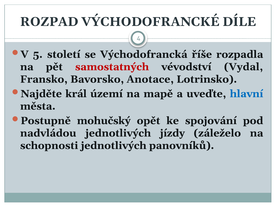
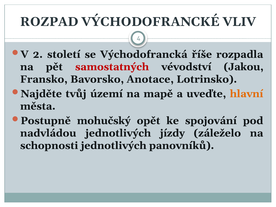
DÍLE: DÍLE -> VLIV (239, 22)
5: 5 -> 2 (38, 54)
Vydal: Vydal -> Jakou (244, 67)
král: král -> tvůj (76, 94)
hlavní colour: blue -> orange (247, 94)
